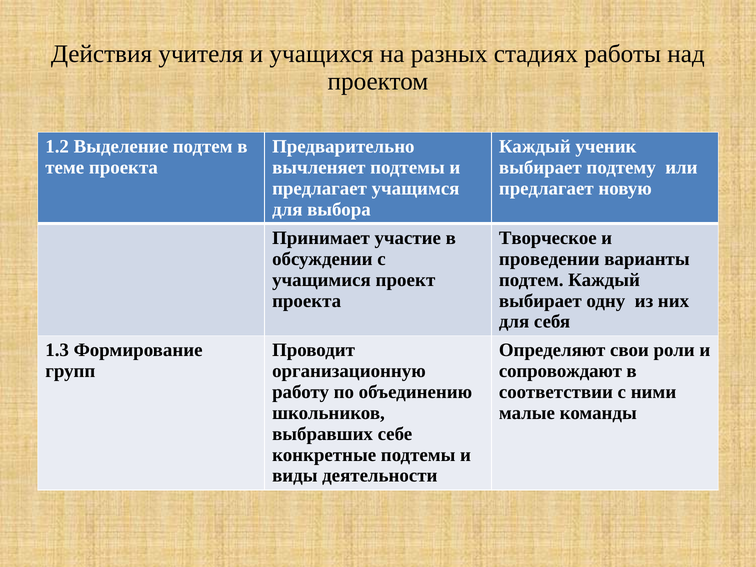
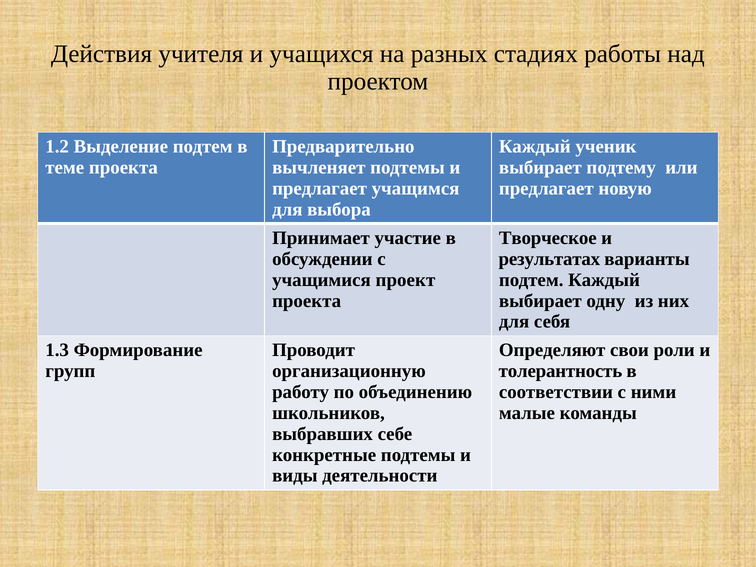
проведении: проведении -> результатах (549, 259)
сопровождают: сопровождают -> толерантность (561, 371)
